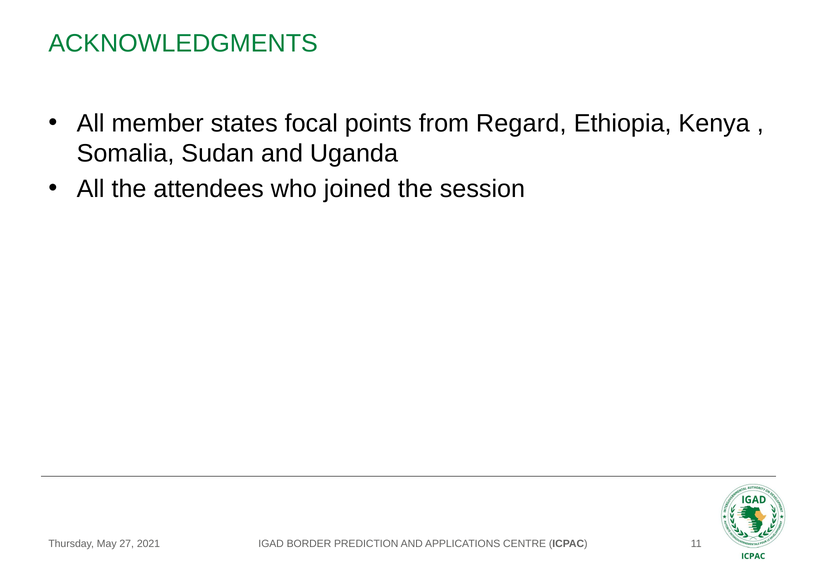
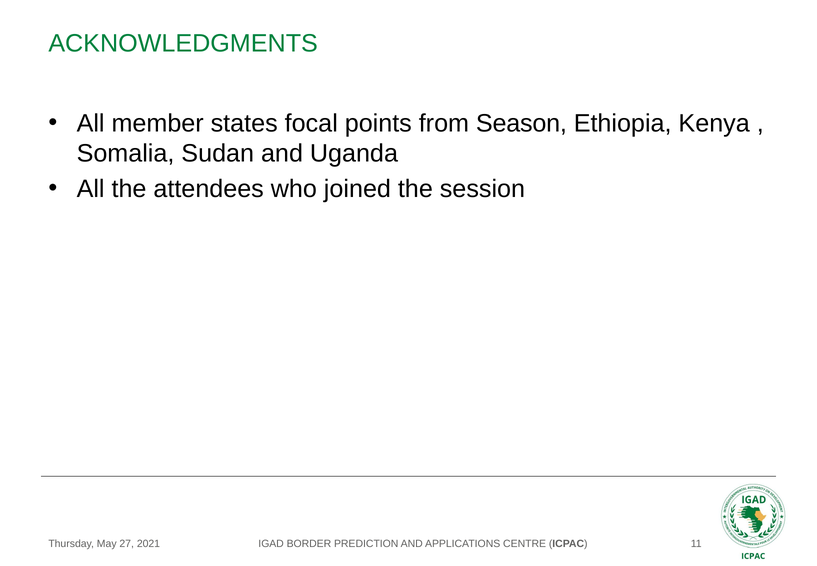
Regard: Regard -> Season (521, 123)
